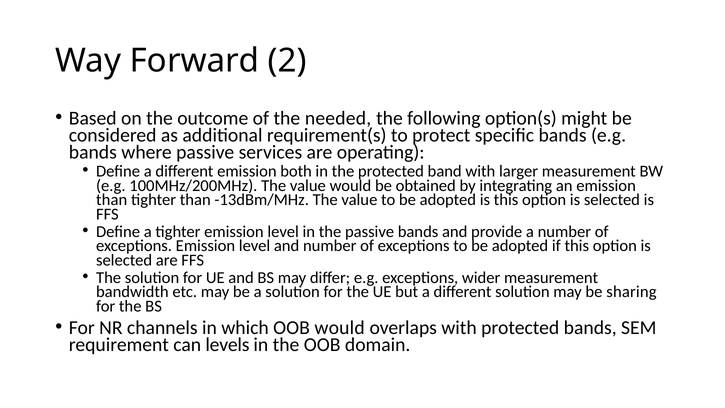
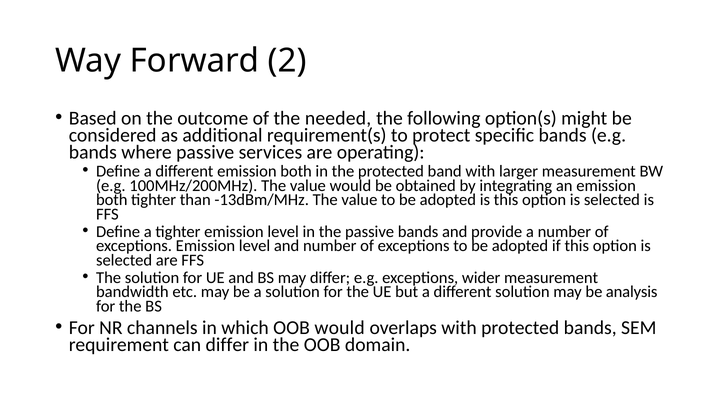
than: than -> both (112, 200)
sharing: sharing -> analysis (632, 292)
can levels: levels -> differ (227, 345)
